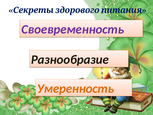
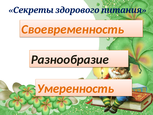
Своевременность colour: purple -> orange (73, 29)
